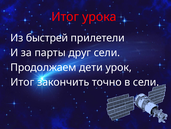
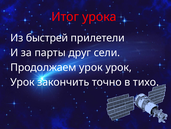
Продолжаем дети: дети -> урок (91, 67)
Итог: Итог -> Урок (22, 82)
в сели: сели -> тихо (146, 82)
